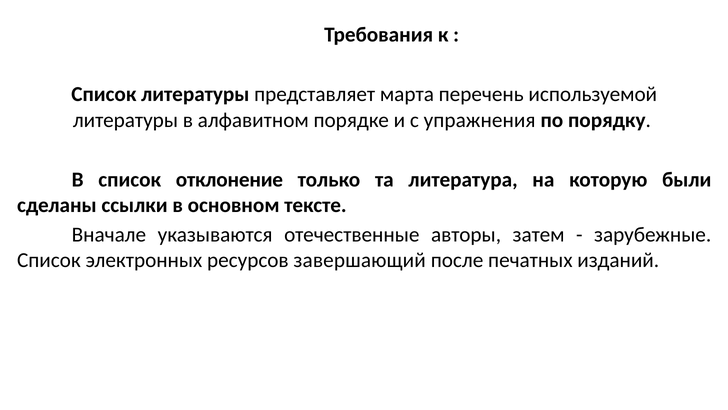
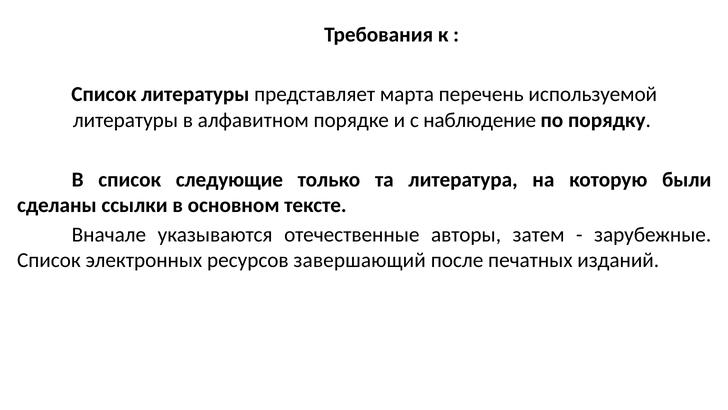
упражнения: упражнения -> наблюдение (480, 120)
отклонение: отклонение -> следующие (229, 179)
